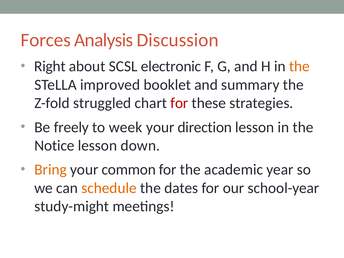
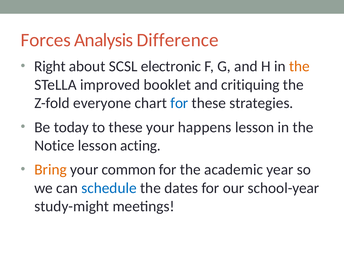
Discussion: Discussion -> Difference (178, 40)
summary: summary -> critiquing (250, 85)
struggled: struggled -> everyone (102, 103)
for colour: red -> blue (179, 103)
freely: freely -> today (71, 127)
to week: week -> these (126, 127)
direction: direction -> happens (205, 127)
down: down -> acting (141, 146)
schedule colour: orange -> blue (109, 188)
